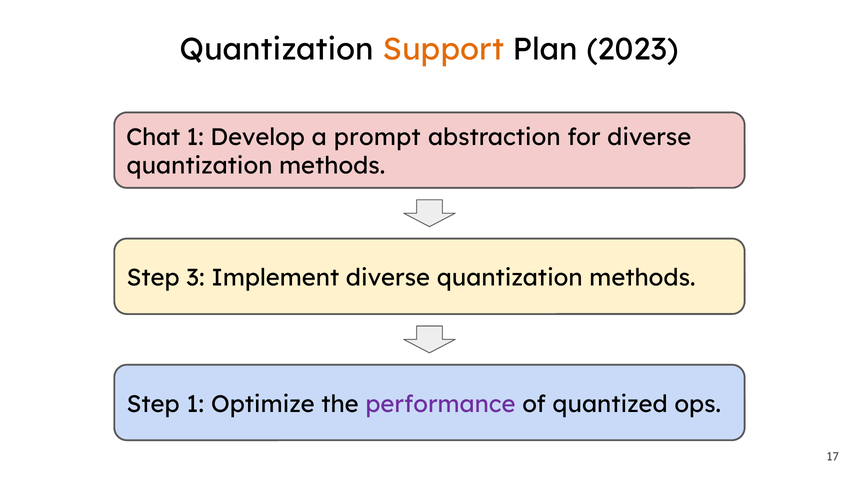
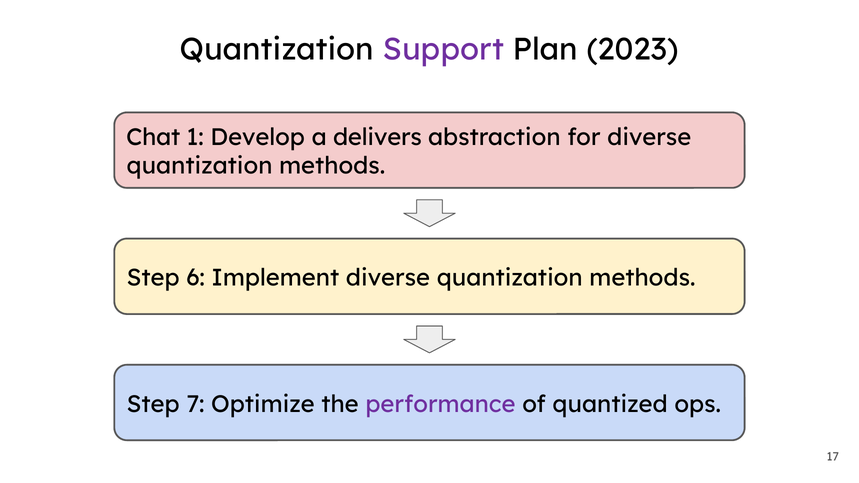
Support colour: orange -> purple (443, 50)
prompt: prompt -> delivers (377, 138)
3: 3 -> 6 (196, 278)
Step 1: 1 -> 7 (195, 404)
